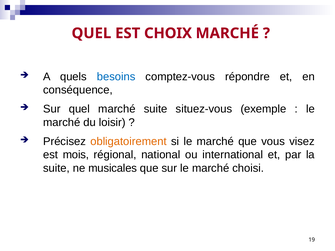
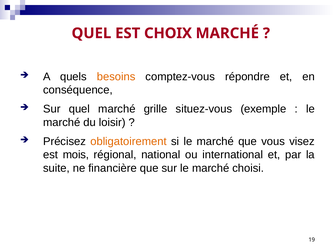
besoins colour: blue -> orange (116, 77)
marché suite: suite -> grille (156, 109)
musicales: musicales -> financière (113, 168)
